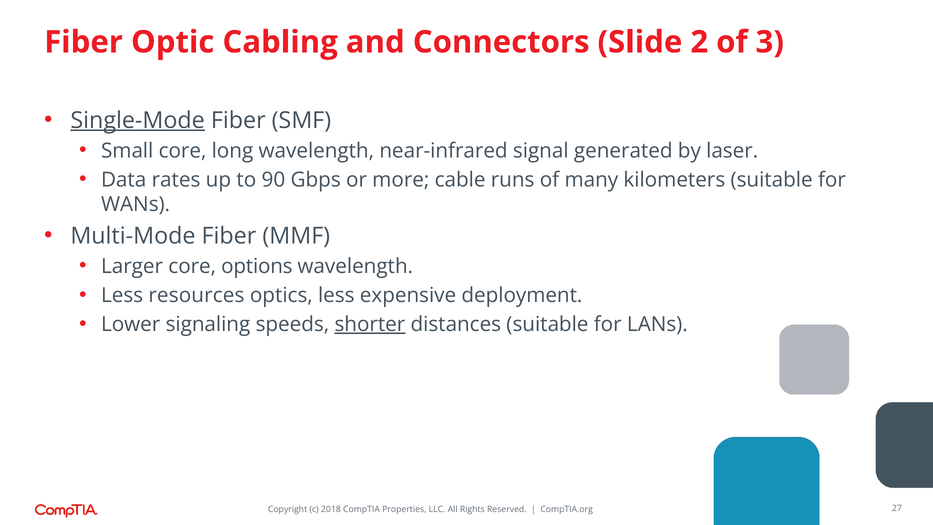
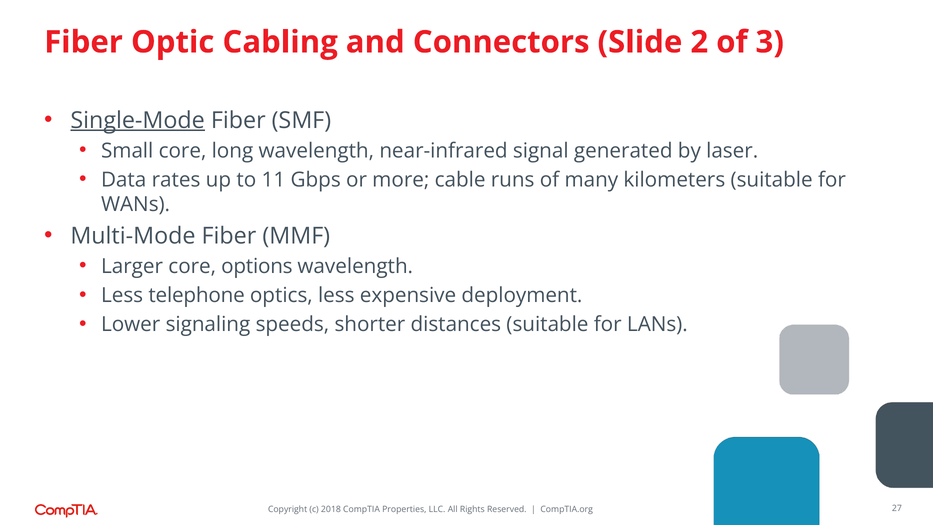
90: 90 -> 11 (273, 180)
resources: resources -> telephone (197, 295)
shorter underline: present -> none (370, 324)
